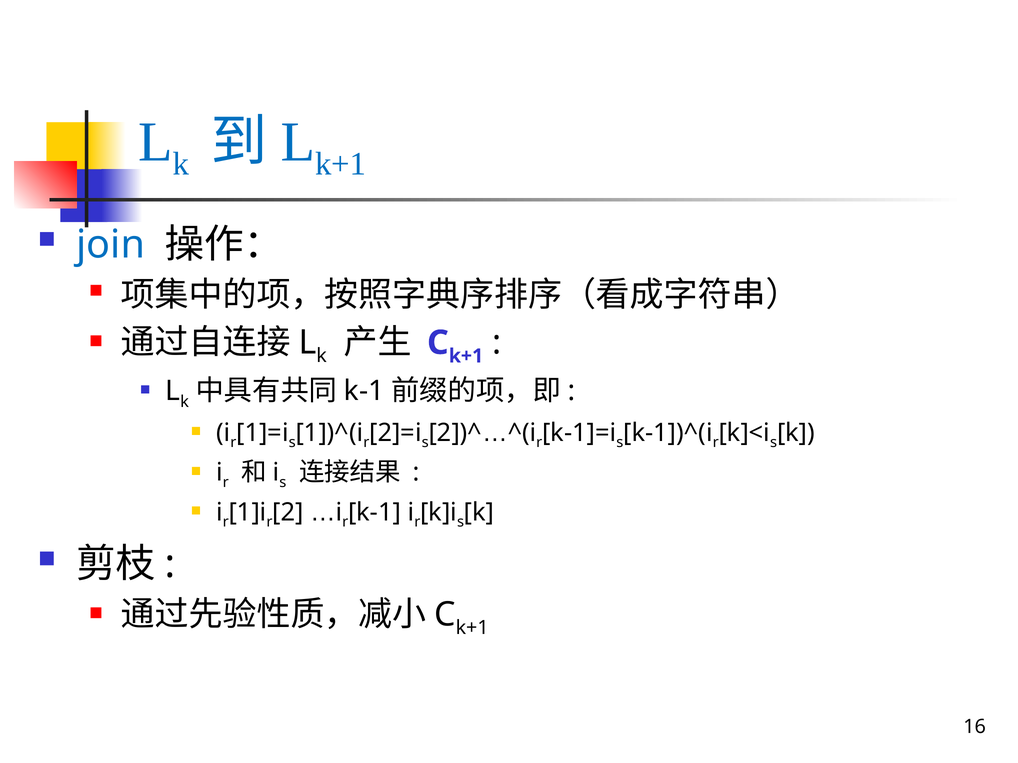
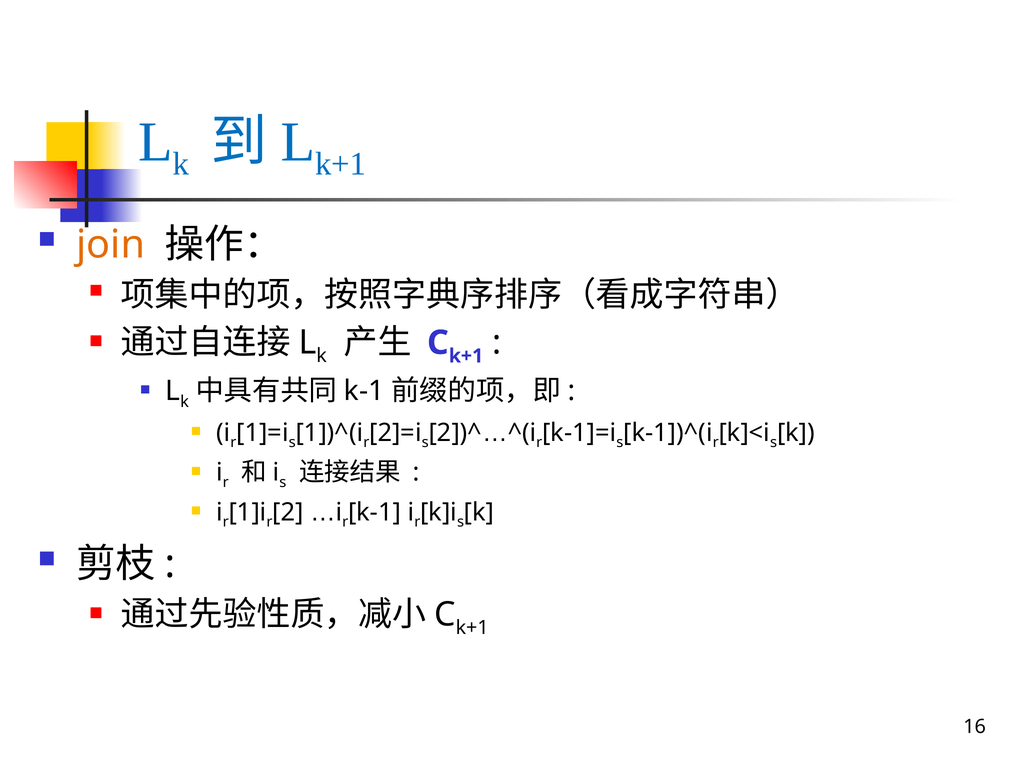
join colour: blue -> orange (111, 245)
